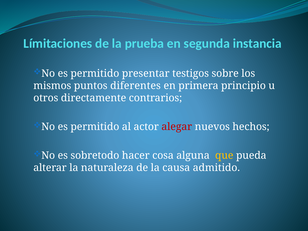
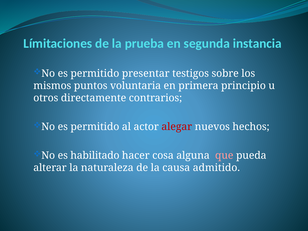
diferentes: diferentes -> voluntaria (136, 86)
sobretodo: sobretodo -> habilitado (95, 155)
que colour: yellow -> pink (224, 155)
